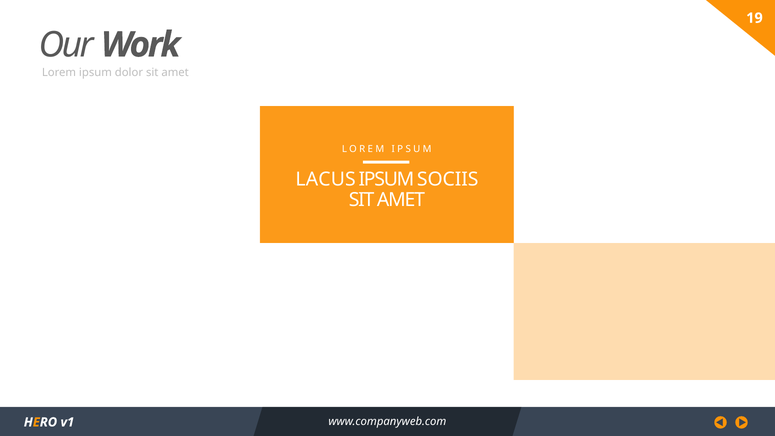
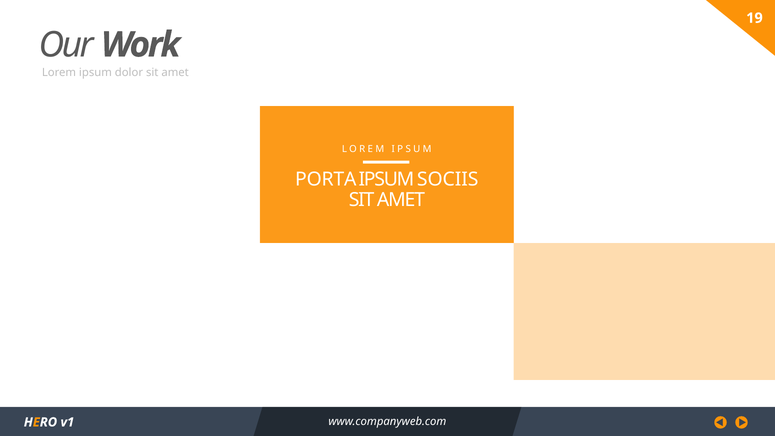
LACUS: LACUS -> PORTA (326, 179)
